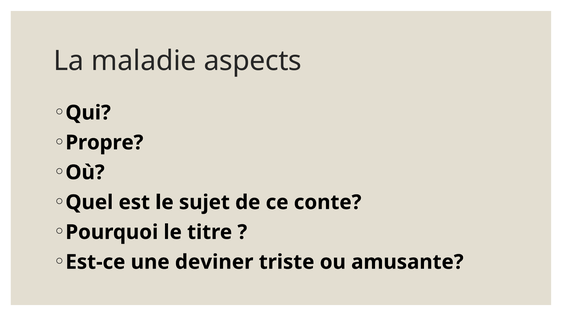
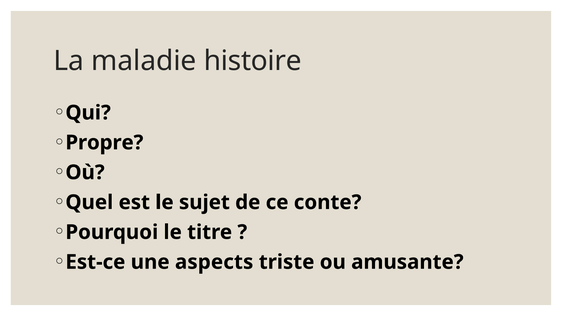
aspects: aspects -> histoire (253, 61)
deviner: deviner -> aspects (214, 262)
